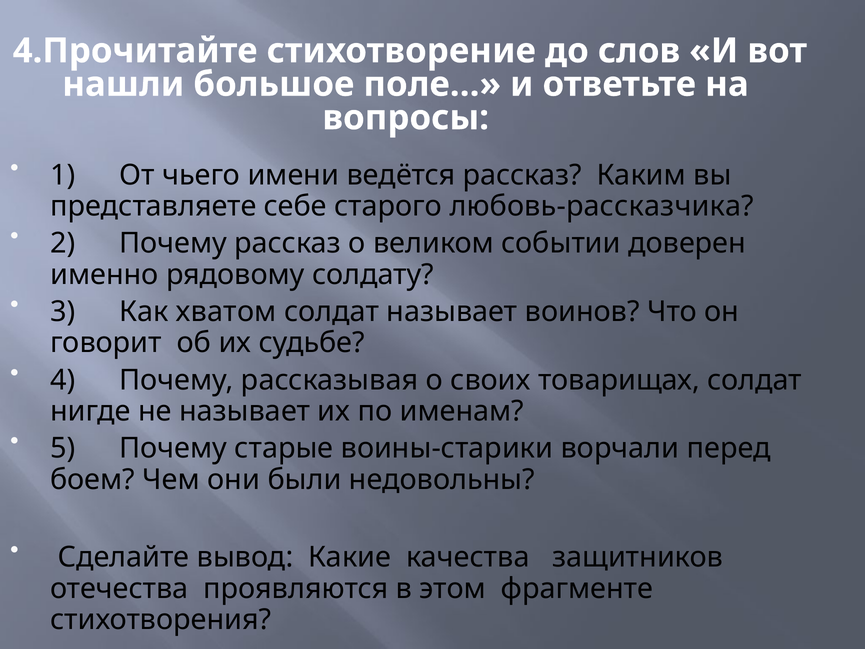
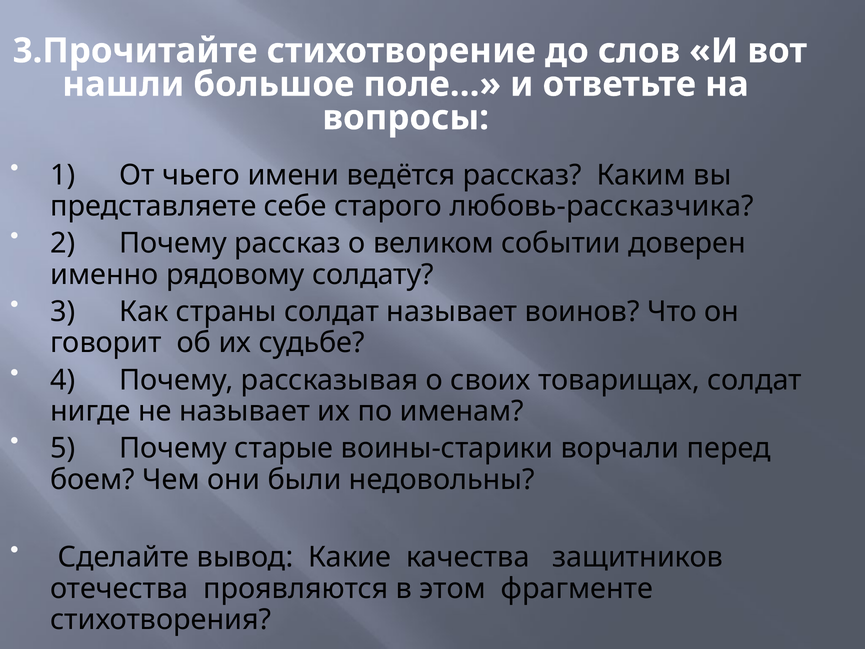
4.Прочитайте: 4.Прочитайте -> 3.Прочитайте (135, 51)
хватом: хватом -> страны (226, 312)
